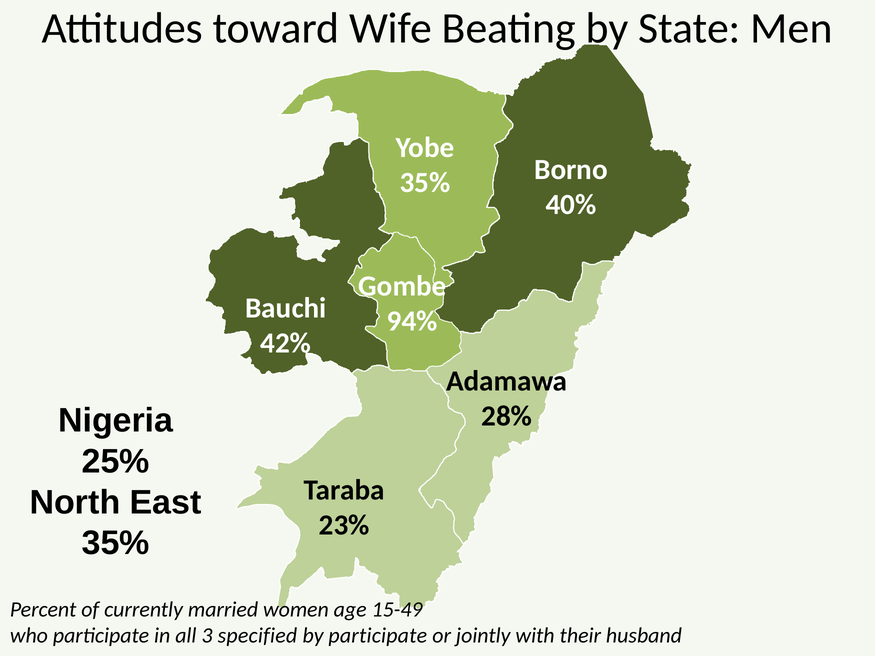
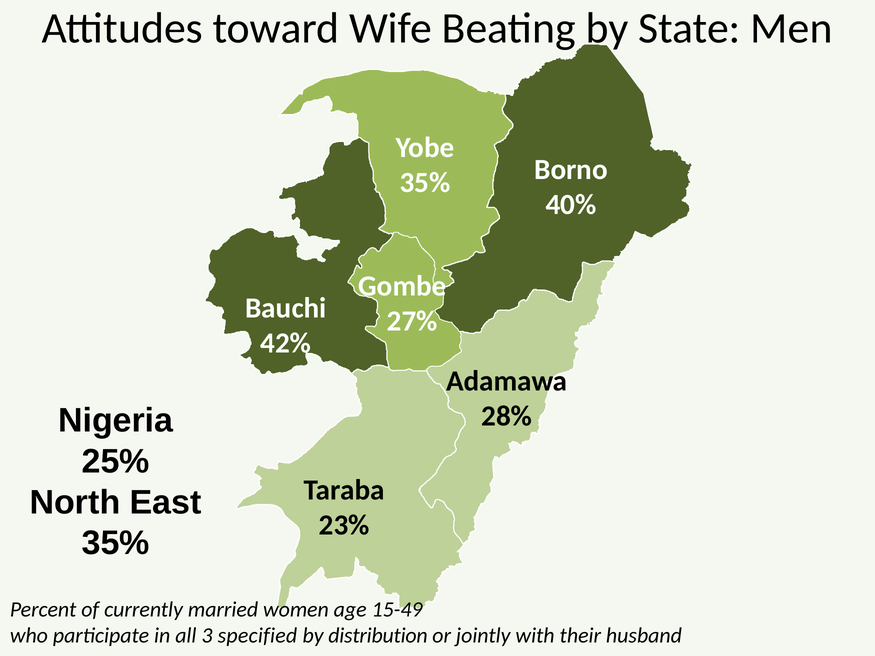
94%: 94% -> 27% (412, 321)
by participate: participate -> distribution (378, 636)
